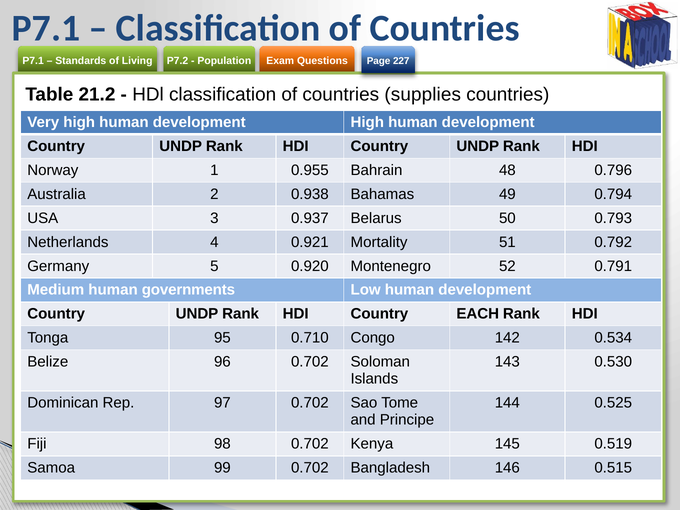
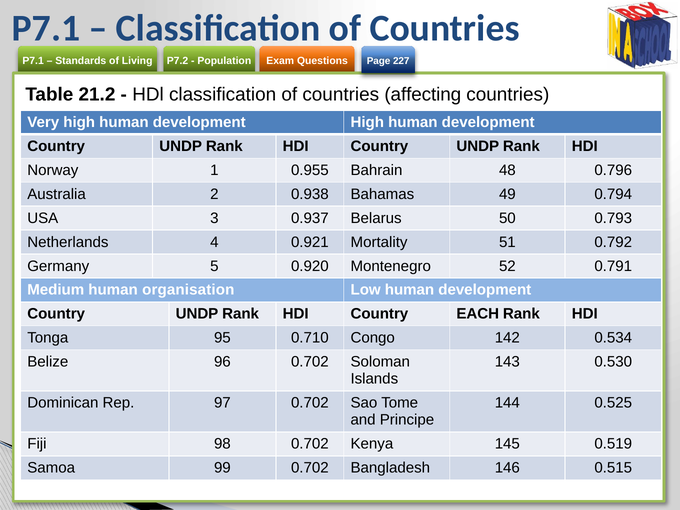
supplies: supplies -> affecting (423, 94)
governments: governments -> organisation (188, 290)
